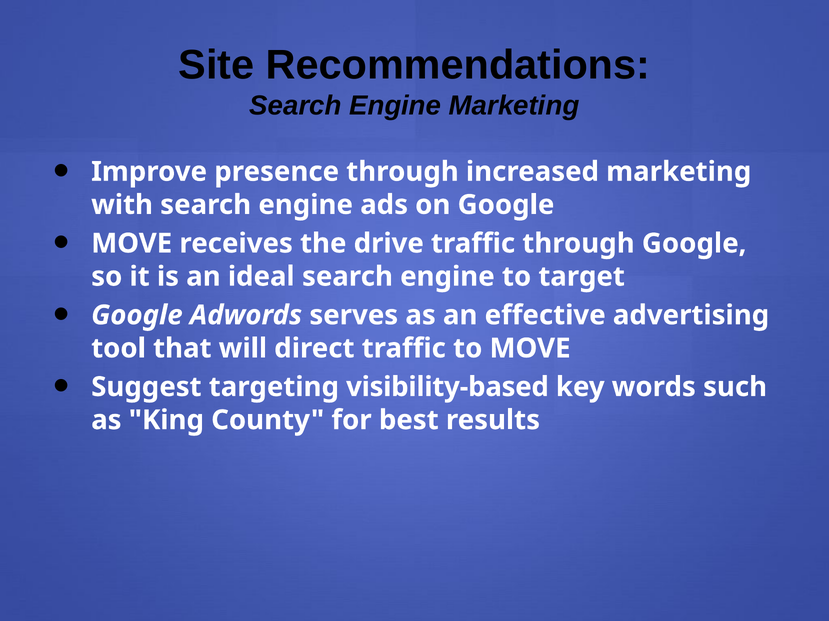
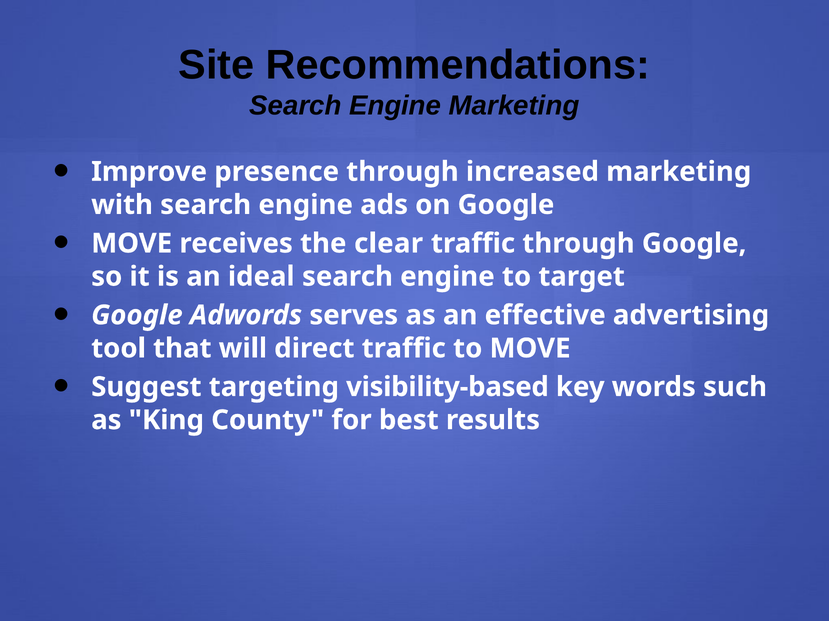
drive: drive -> clear (389, 244)
